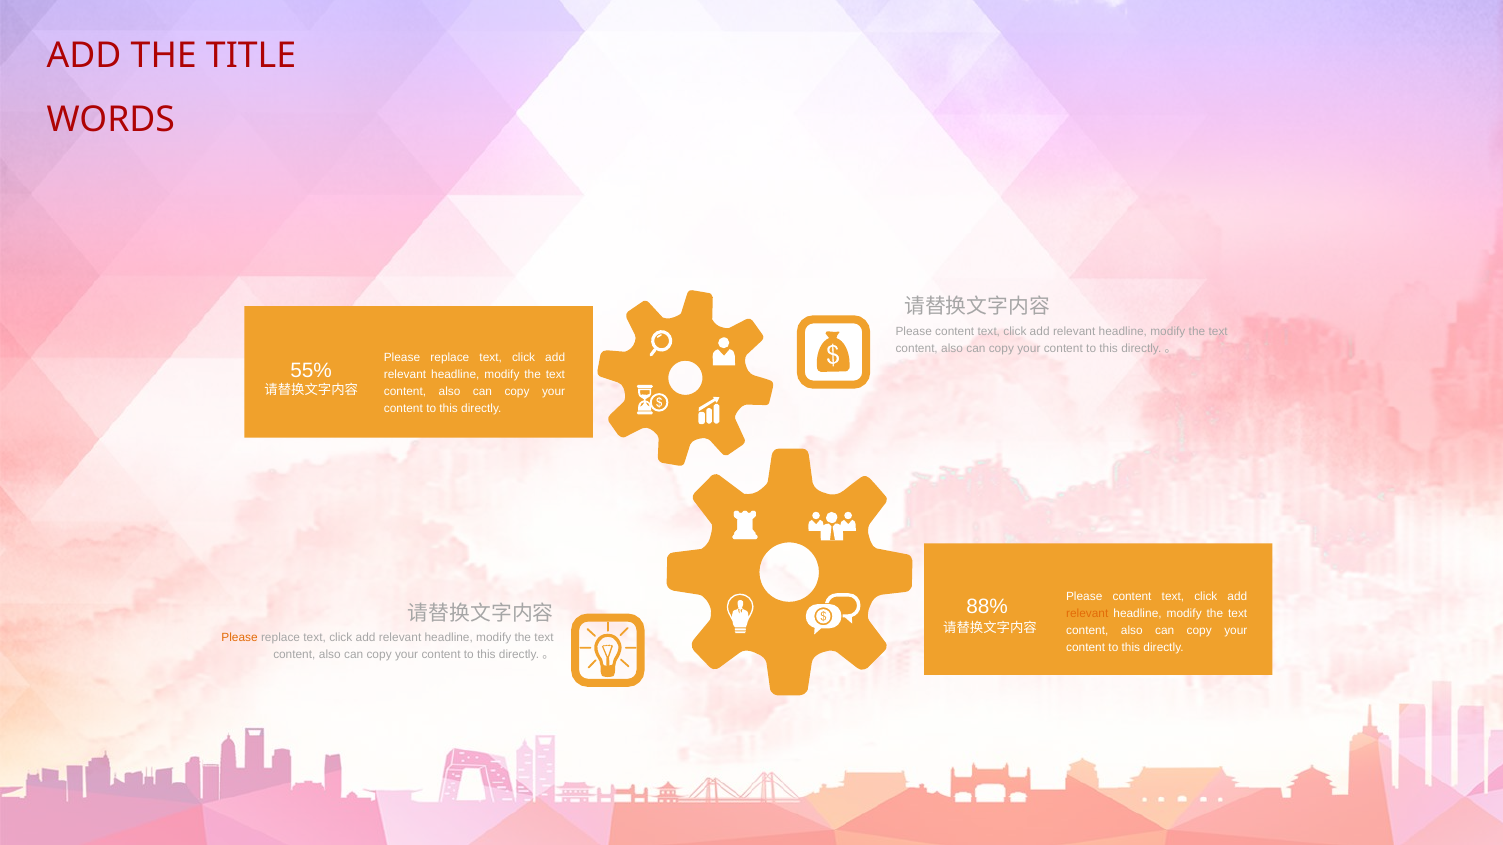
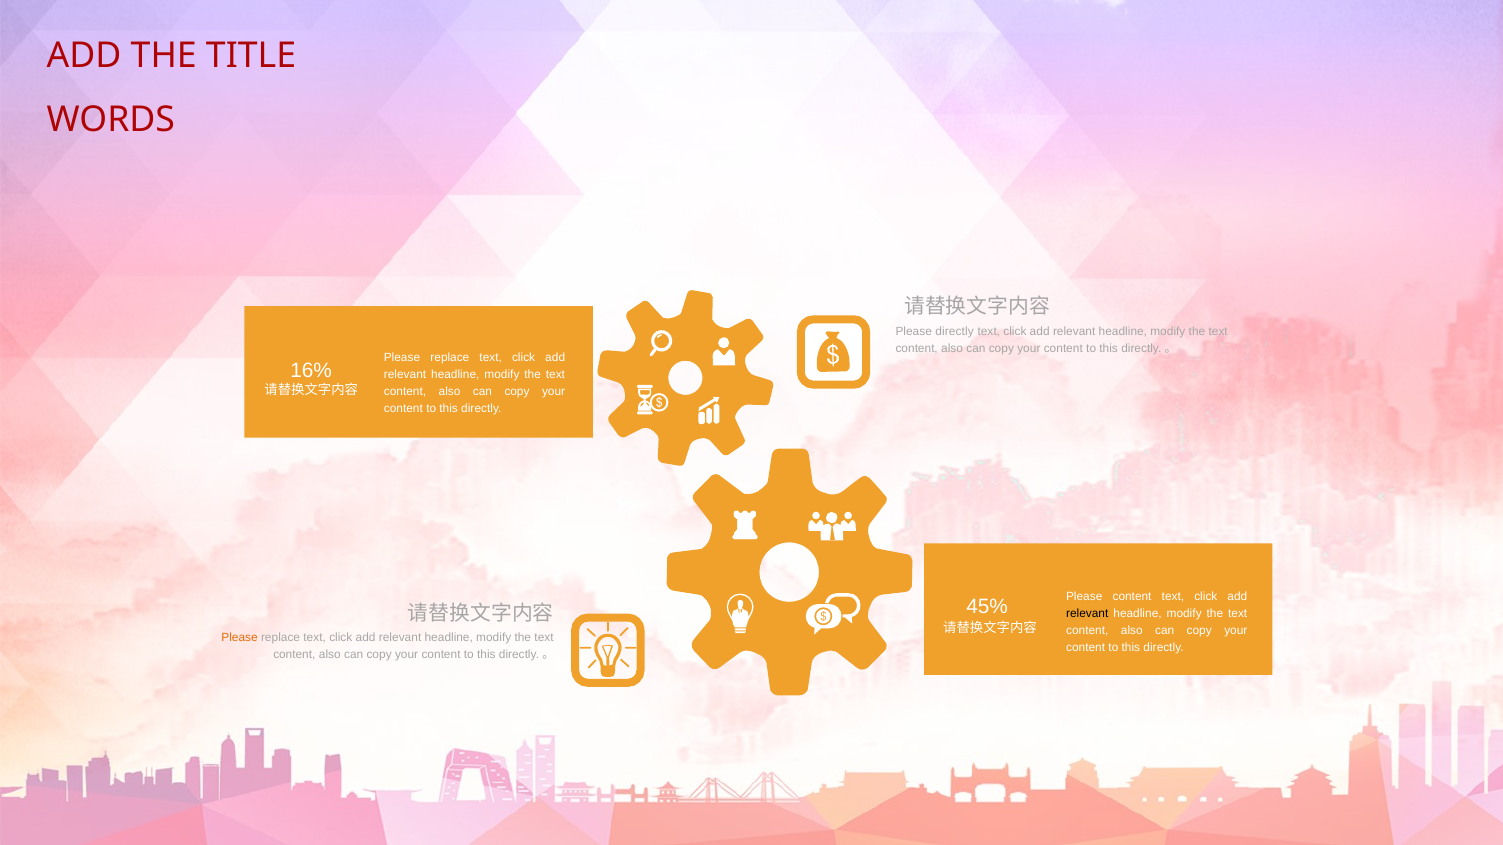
content: content -> directly (955, 331)
55%: 55% -> 16% (311, 371)
88%: 88% -> 45% (987, 607)
relevant colour: orange -> black (1087, 614)
